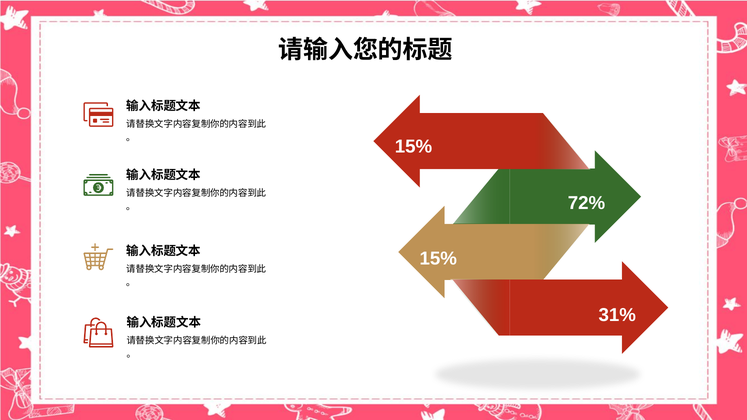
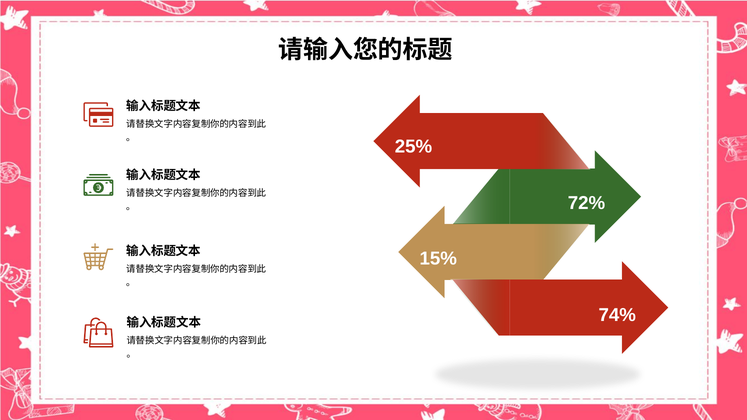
15%: 15% -> 25% (413, 146)
31%: 31% -> 74% (617, 315)
